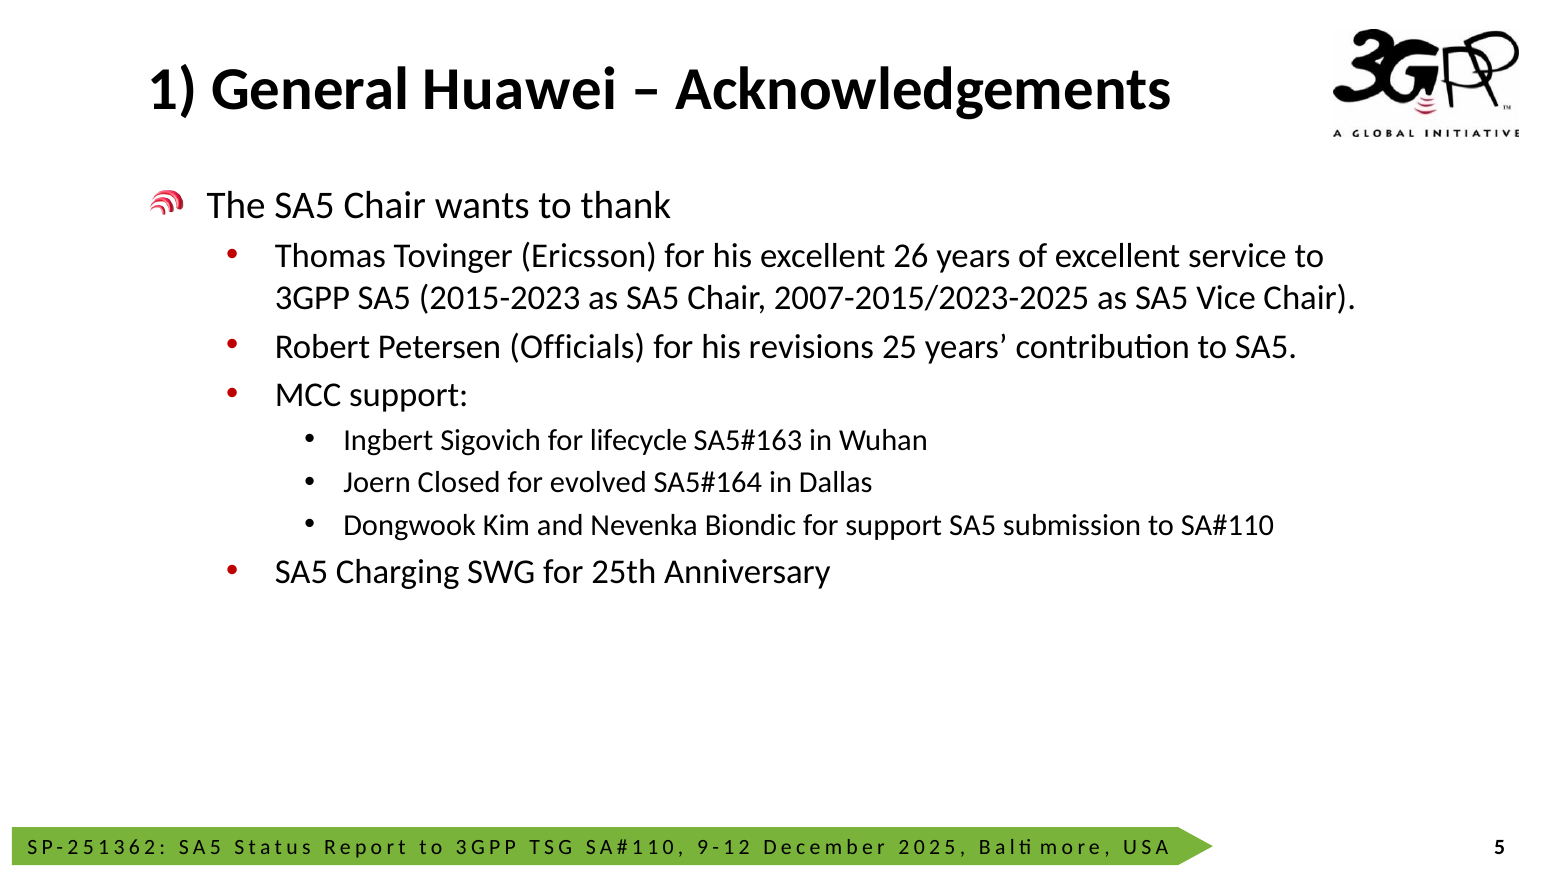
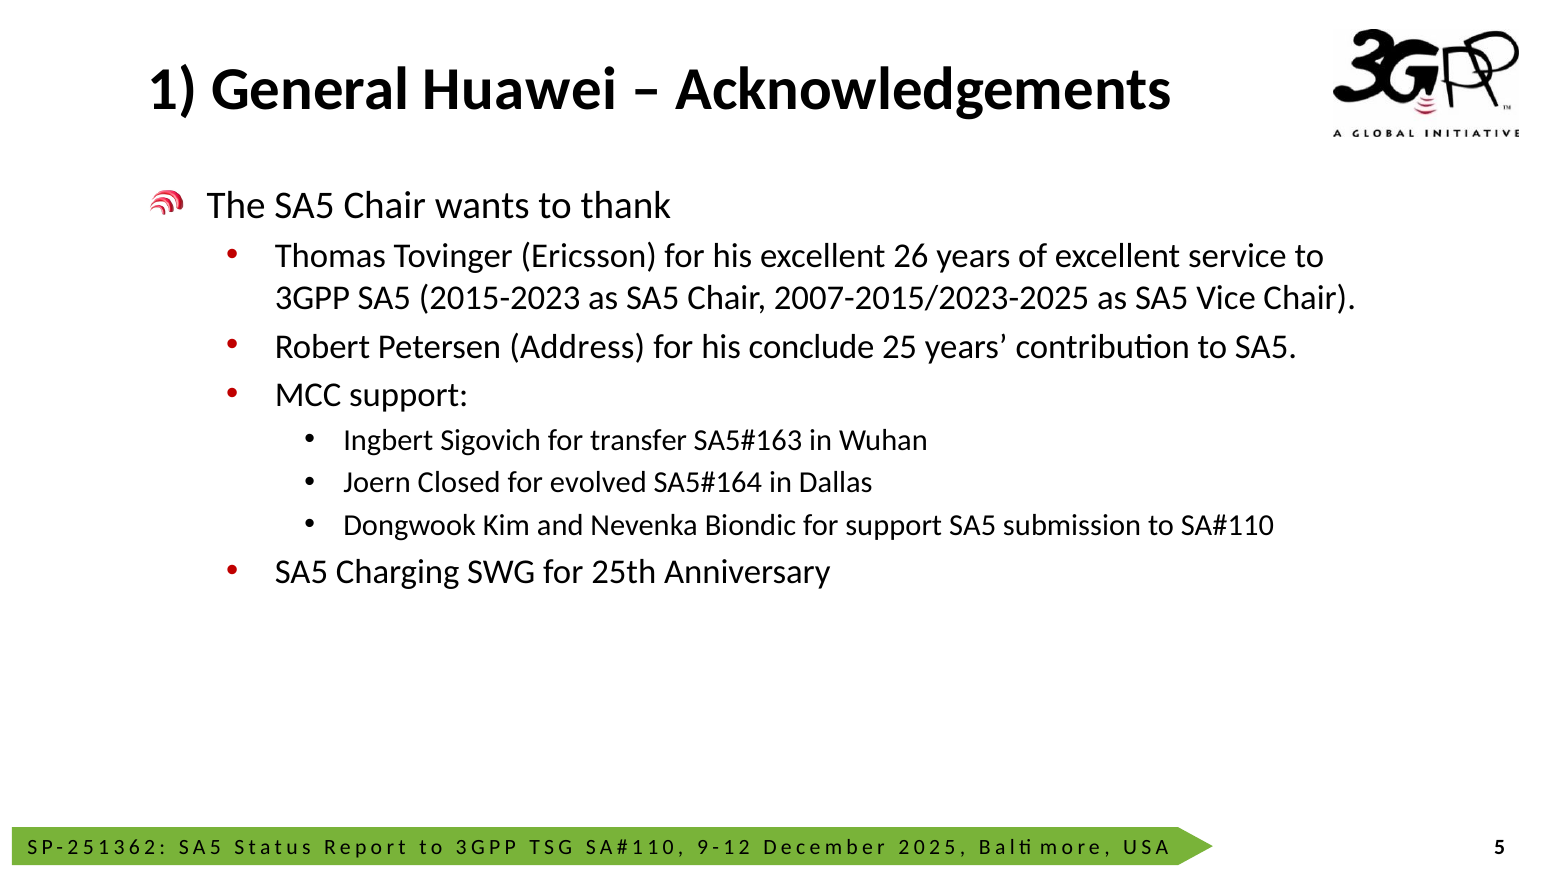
Officials: Officials -> Address (577, 347)
revisions: revisions -> conclude (812, 347)
lifecycle: lifecycle -> transfer (639, 440)
